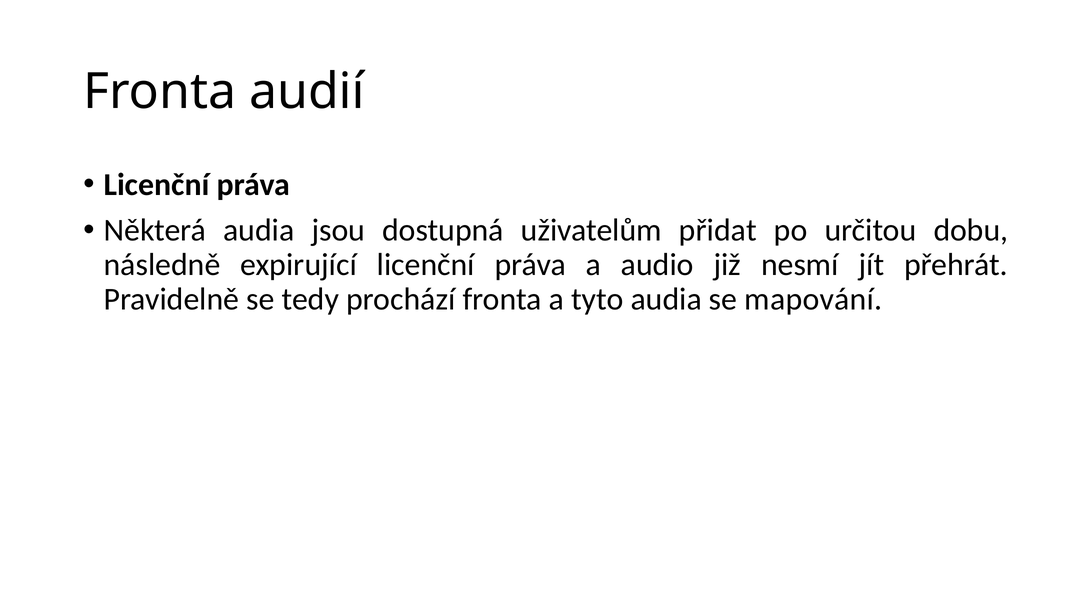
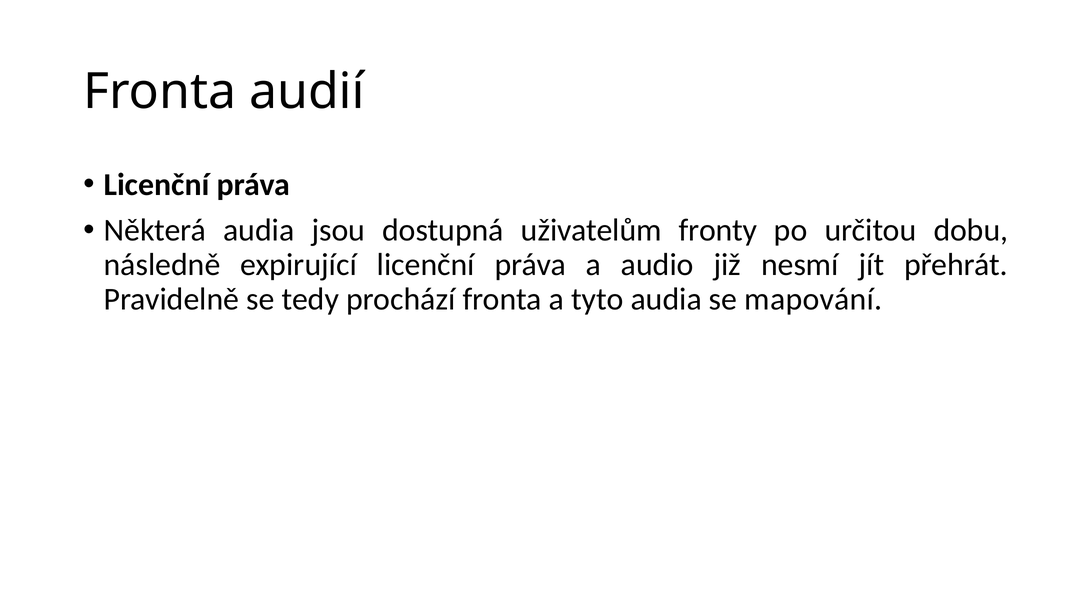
přidat: přidat -> fronty (718, 230)
